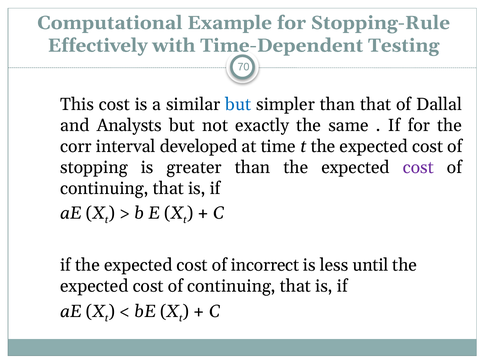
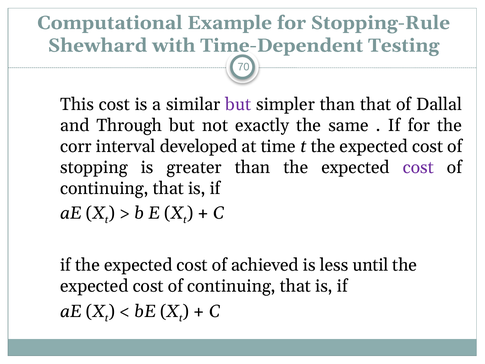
Effectively: Effectively -> Shewhard (98, 45)
but colour: blue -> purple (238, 104)
Analysts: Analysts -> Through (129, 125)
incorrect: incorrect -> achieved (265, 265)
